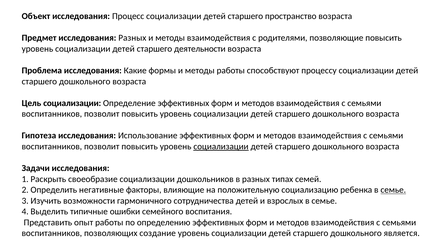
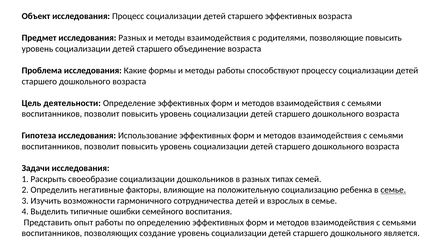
старшего пространство: пространство -> эффективных (291, 16)
деятельности: деятельности -> объединение (200, 49)
Цель социализации: социализации -> деятельности (72, 103)
социализации underline: present -> none (221, 147)
